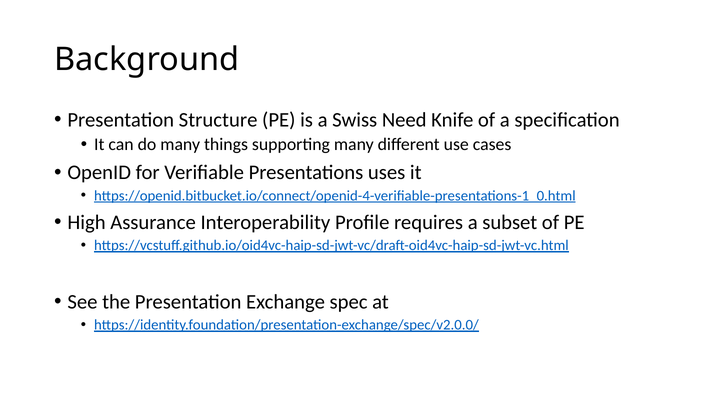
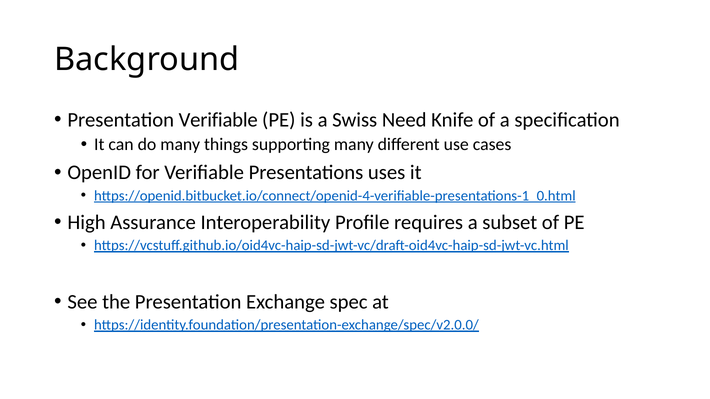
Presentation Structure: Structure -> Verifiable (218, 120)
